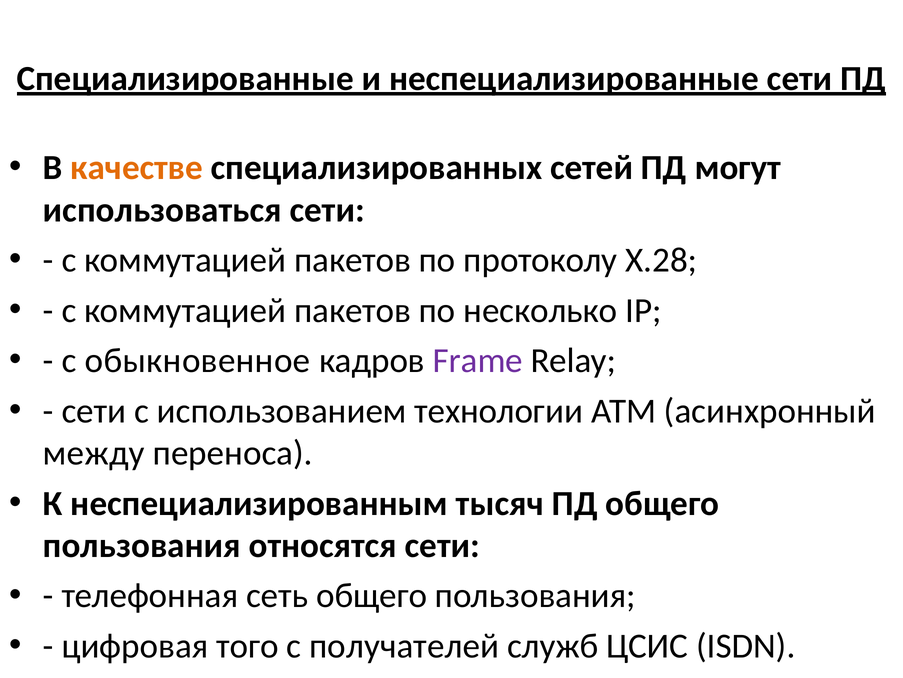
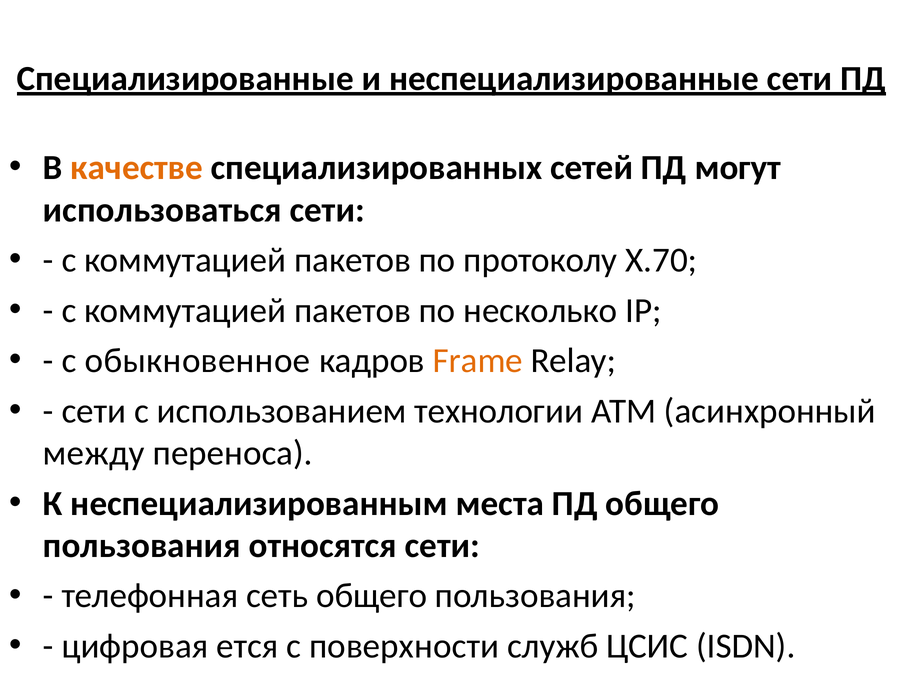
Х.28: Х.28 -> Х.70 (661, 260)
Frame colour: purple -> orange (478, 360)
тысяч: тысяч -> места (500, 503)
того: того -> ется (247, 645)
получателей: получателей -> поверхности (404, 645)
